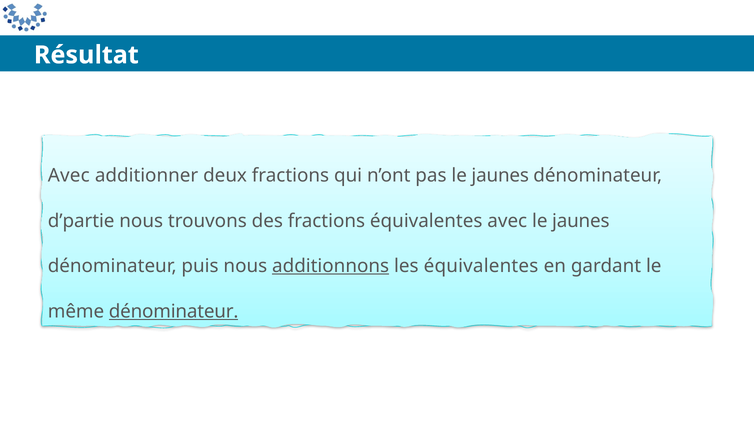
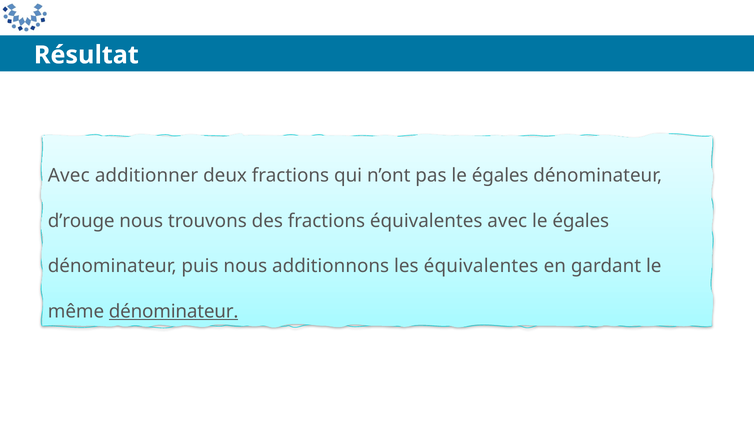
pas le jaunes: jaunes -> égales (500, 176)
d’partie: d’partie -> d’rouge (81, 221)
avec le jaunes: jaunes -> égales (581, 221)
additionnons underline: present -> none (331, 266)
